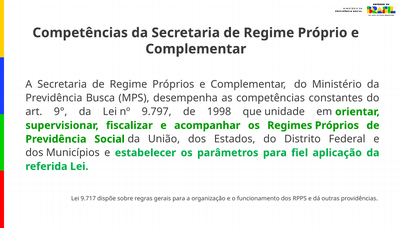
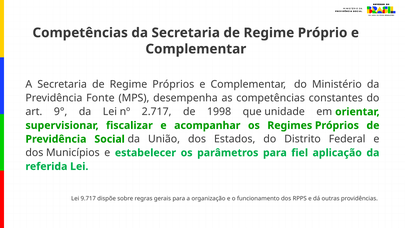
Busca: Busca -> Fonte (100, 98)
9.797: 9.797 -> 2.717 (157, 112)
